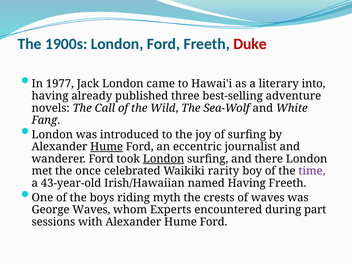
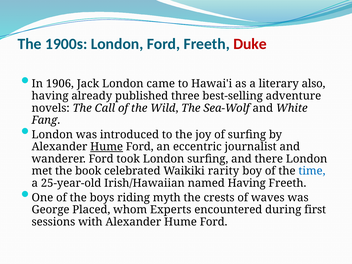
1977: 1977 -> 1906 (60, 84)
into: into -> also (314, 84)
London underline: present -> none (164, 159)
once: once -> book (88, 171)
time colour: purple -> blue (312, 171)
43-year-old: 43-year-old -> 25-year-old (71, 183)
George Waves: Waves -> Placed (91, 210)
part: part -> first (315, 210)
